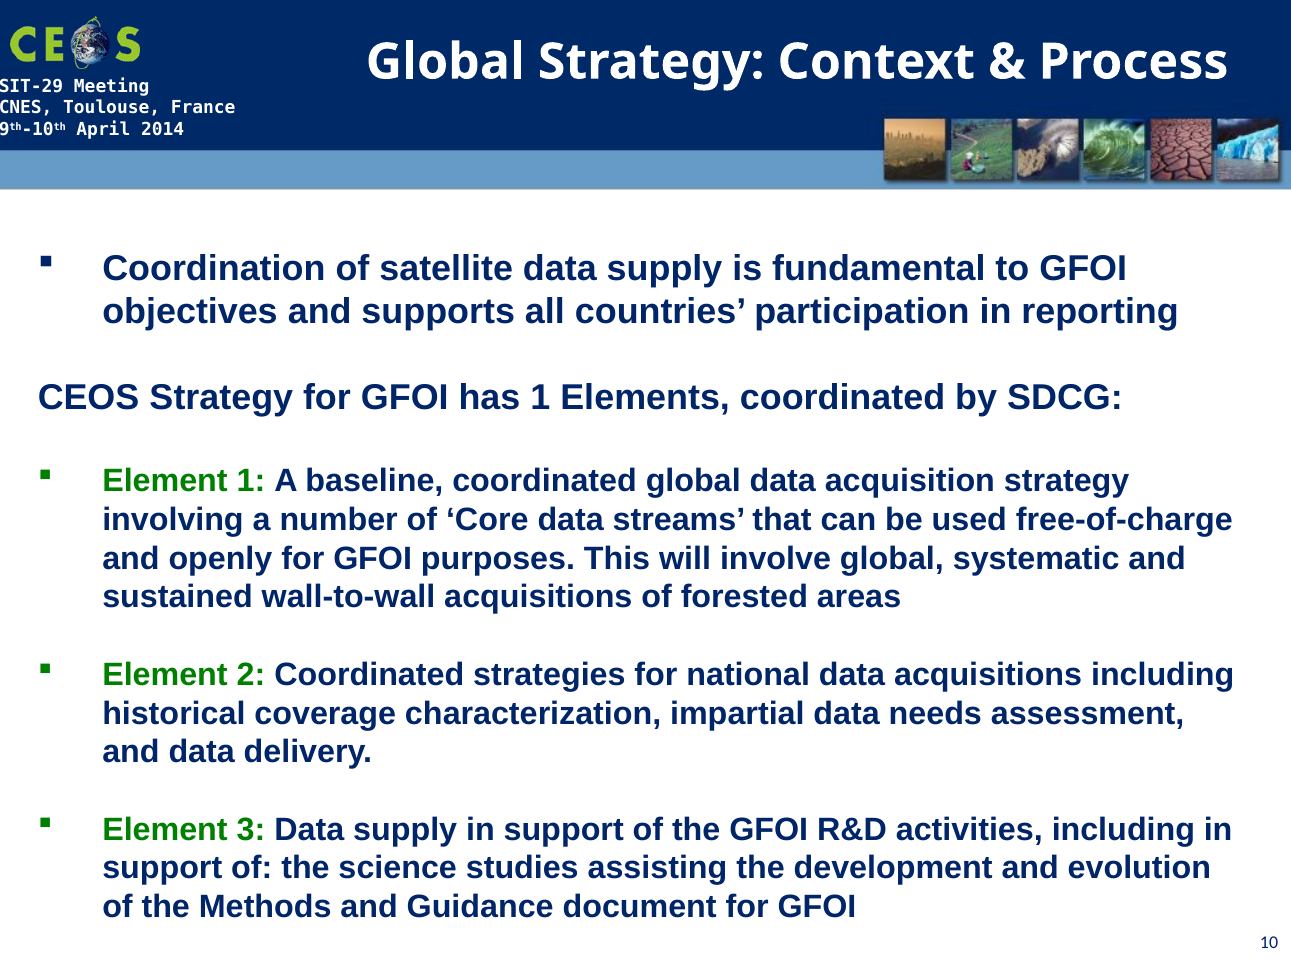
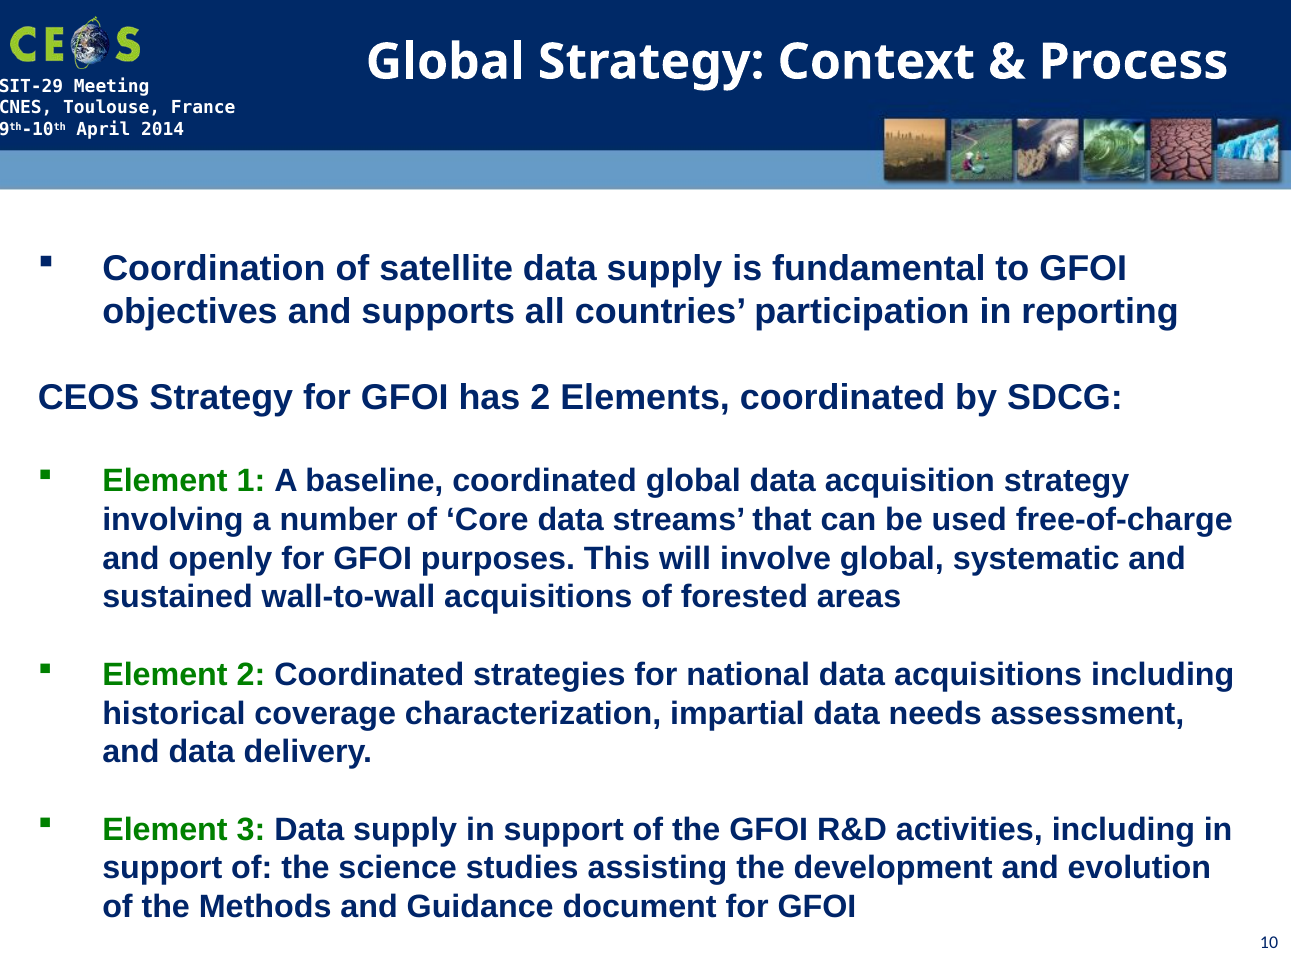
has 1: 1 -> 2 (540, 398)
